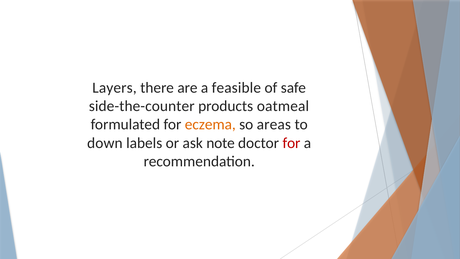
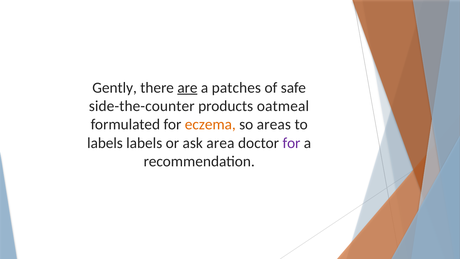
Layers: Layers -> Gently (115, 88)
are underline: none -> present (187, 88)
feasible: feasible -> patches (236, 88)
down: down -> labels (105, 143)
note: note -> area (220, 143)
for colour: red -> purple (291, 143)
